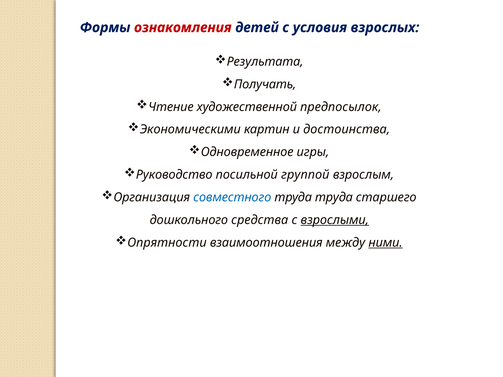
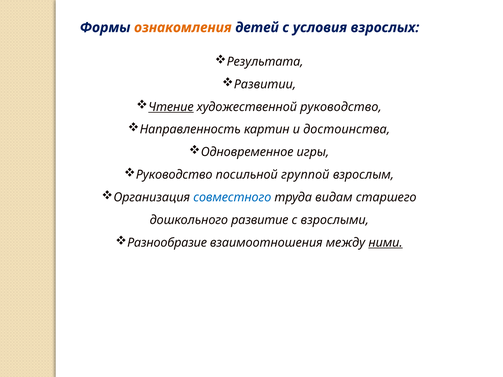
ознакомления colour: red -> orange (183, 28)
Получать: Получать -> Развитии (265, 84)
Чтение underline: none -> present (171, 107)
художественной предпосылок: предпосылок -> руководство (341, 107)
Экономическими: Экономическими -> Направленность (190, 130)
труда труда: труда -> видам (334, 197)
средства: средства -> развитие (260, 220)
взрослыми underline: present -> none (335, 220)
Опрятности: Опрятности -> Разнообразие (167, 243)
